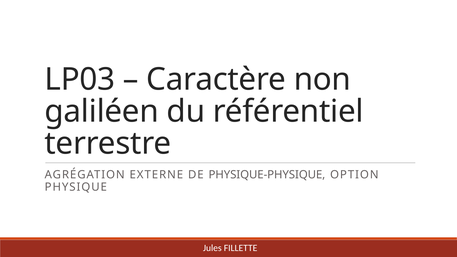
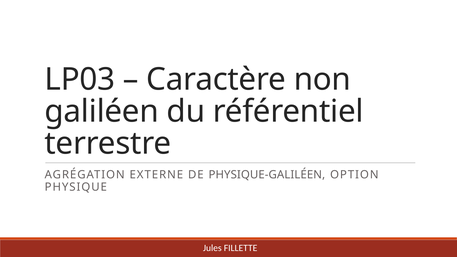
PHYSIQUE-PHYSIQUE: PHYSIQUE-PHYSIQUE -> PHYSIQUE-GALILÉEN (267, 175)
